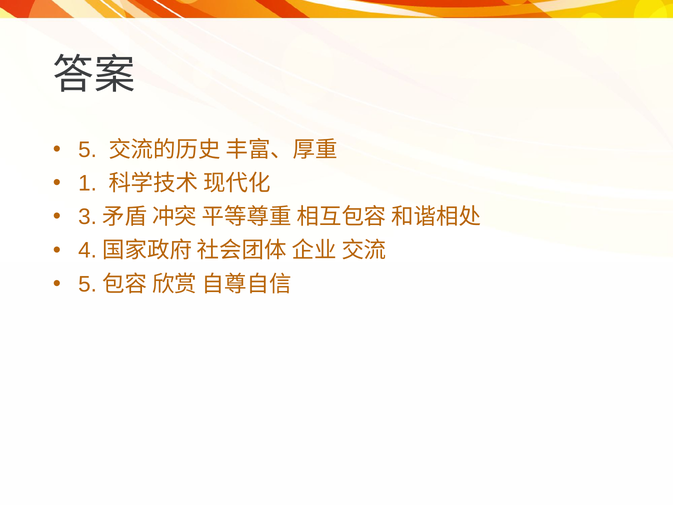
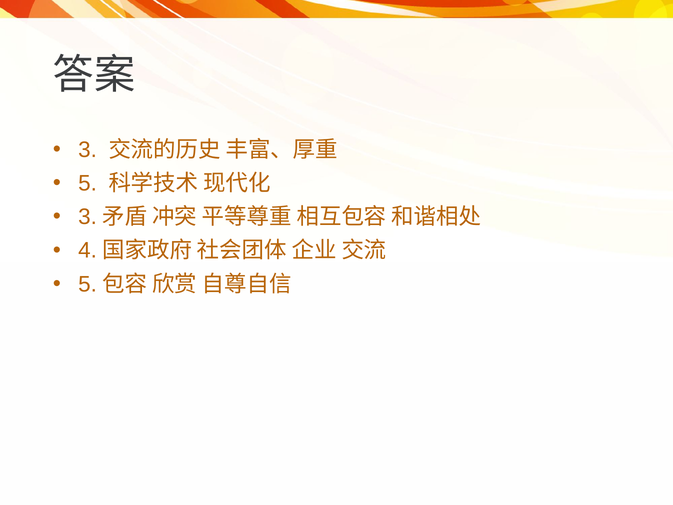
5: 5 -> 3 (88, 150)
1: 1 -> 5 (88, 183)
